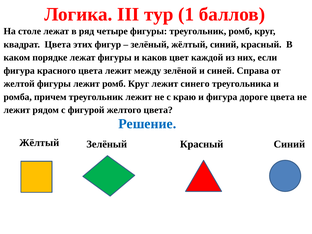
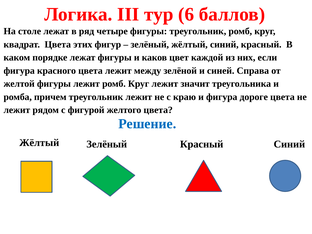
1: 1 -> 6 (186, 14)
синего: синего -> значит (195, 84)
